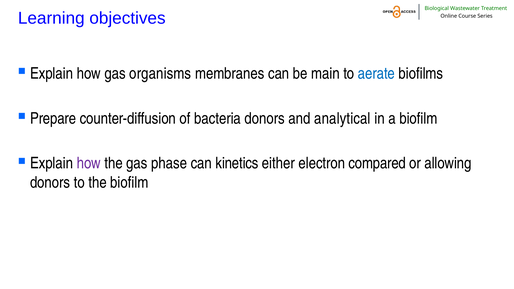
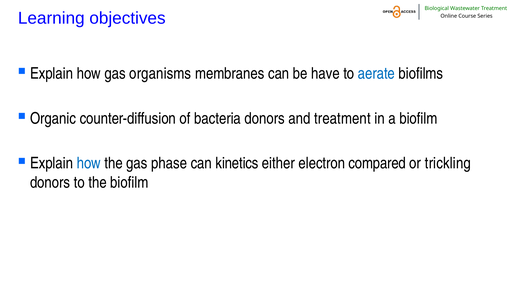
main: main -> have (326, 73)
Prepare: Prepare -> Organic (53, 118)
and analytical: analytical -> treatment (342, 118)
how colour: purple -> blue (89, 163)
allowing: allowing -> trickling (448, 163)
